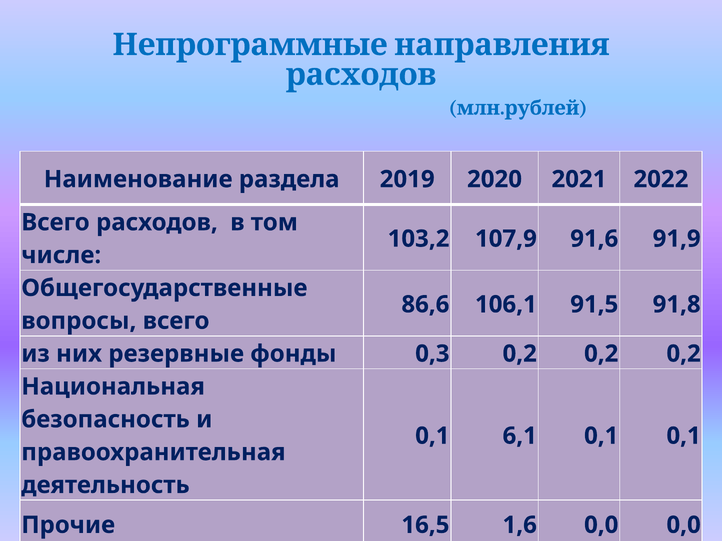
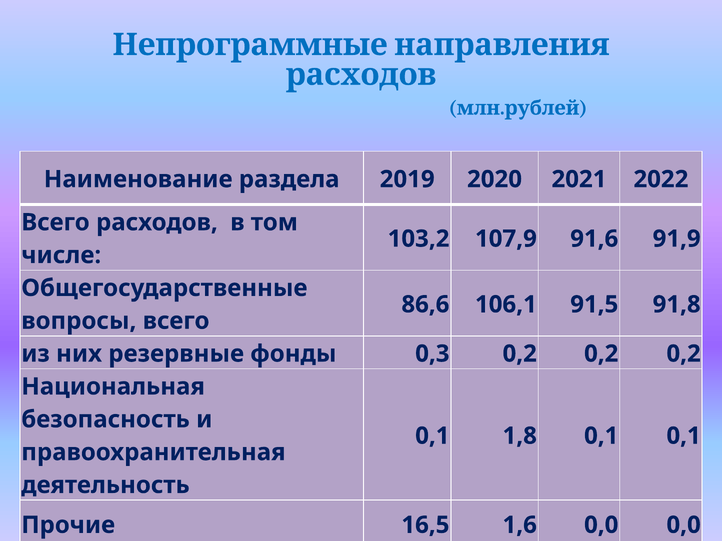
6,1: 6,1 -> 1,8 (520, 436)
